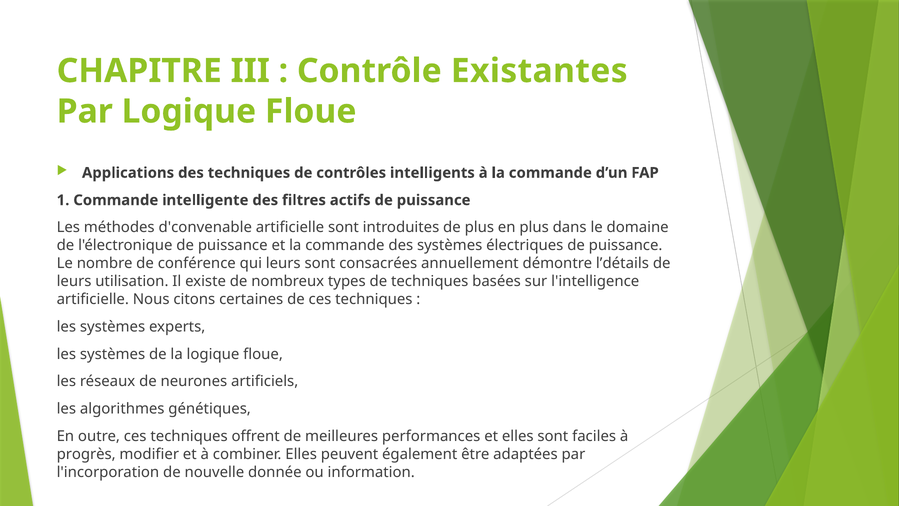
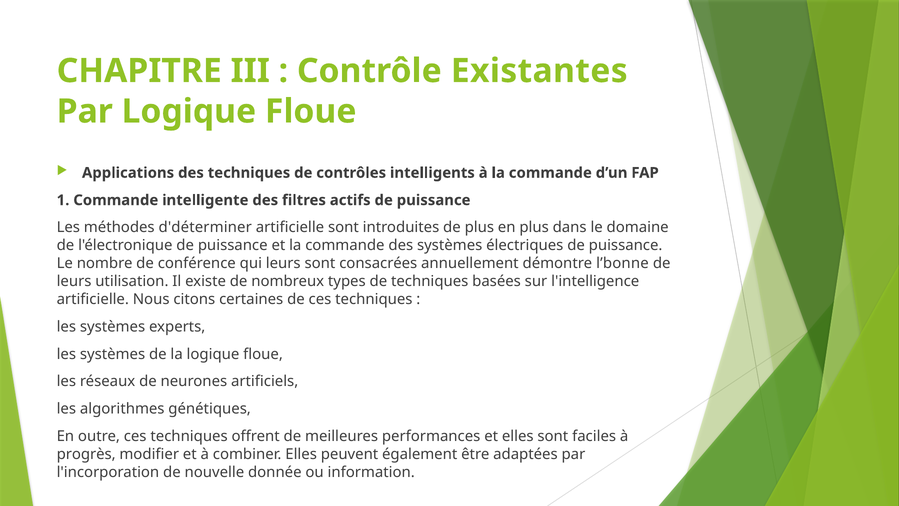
d'convenable: d'convenable -> d'déterminer (205, 227)
l’détails: l’détails -> l’bonne (622, 263)
